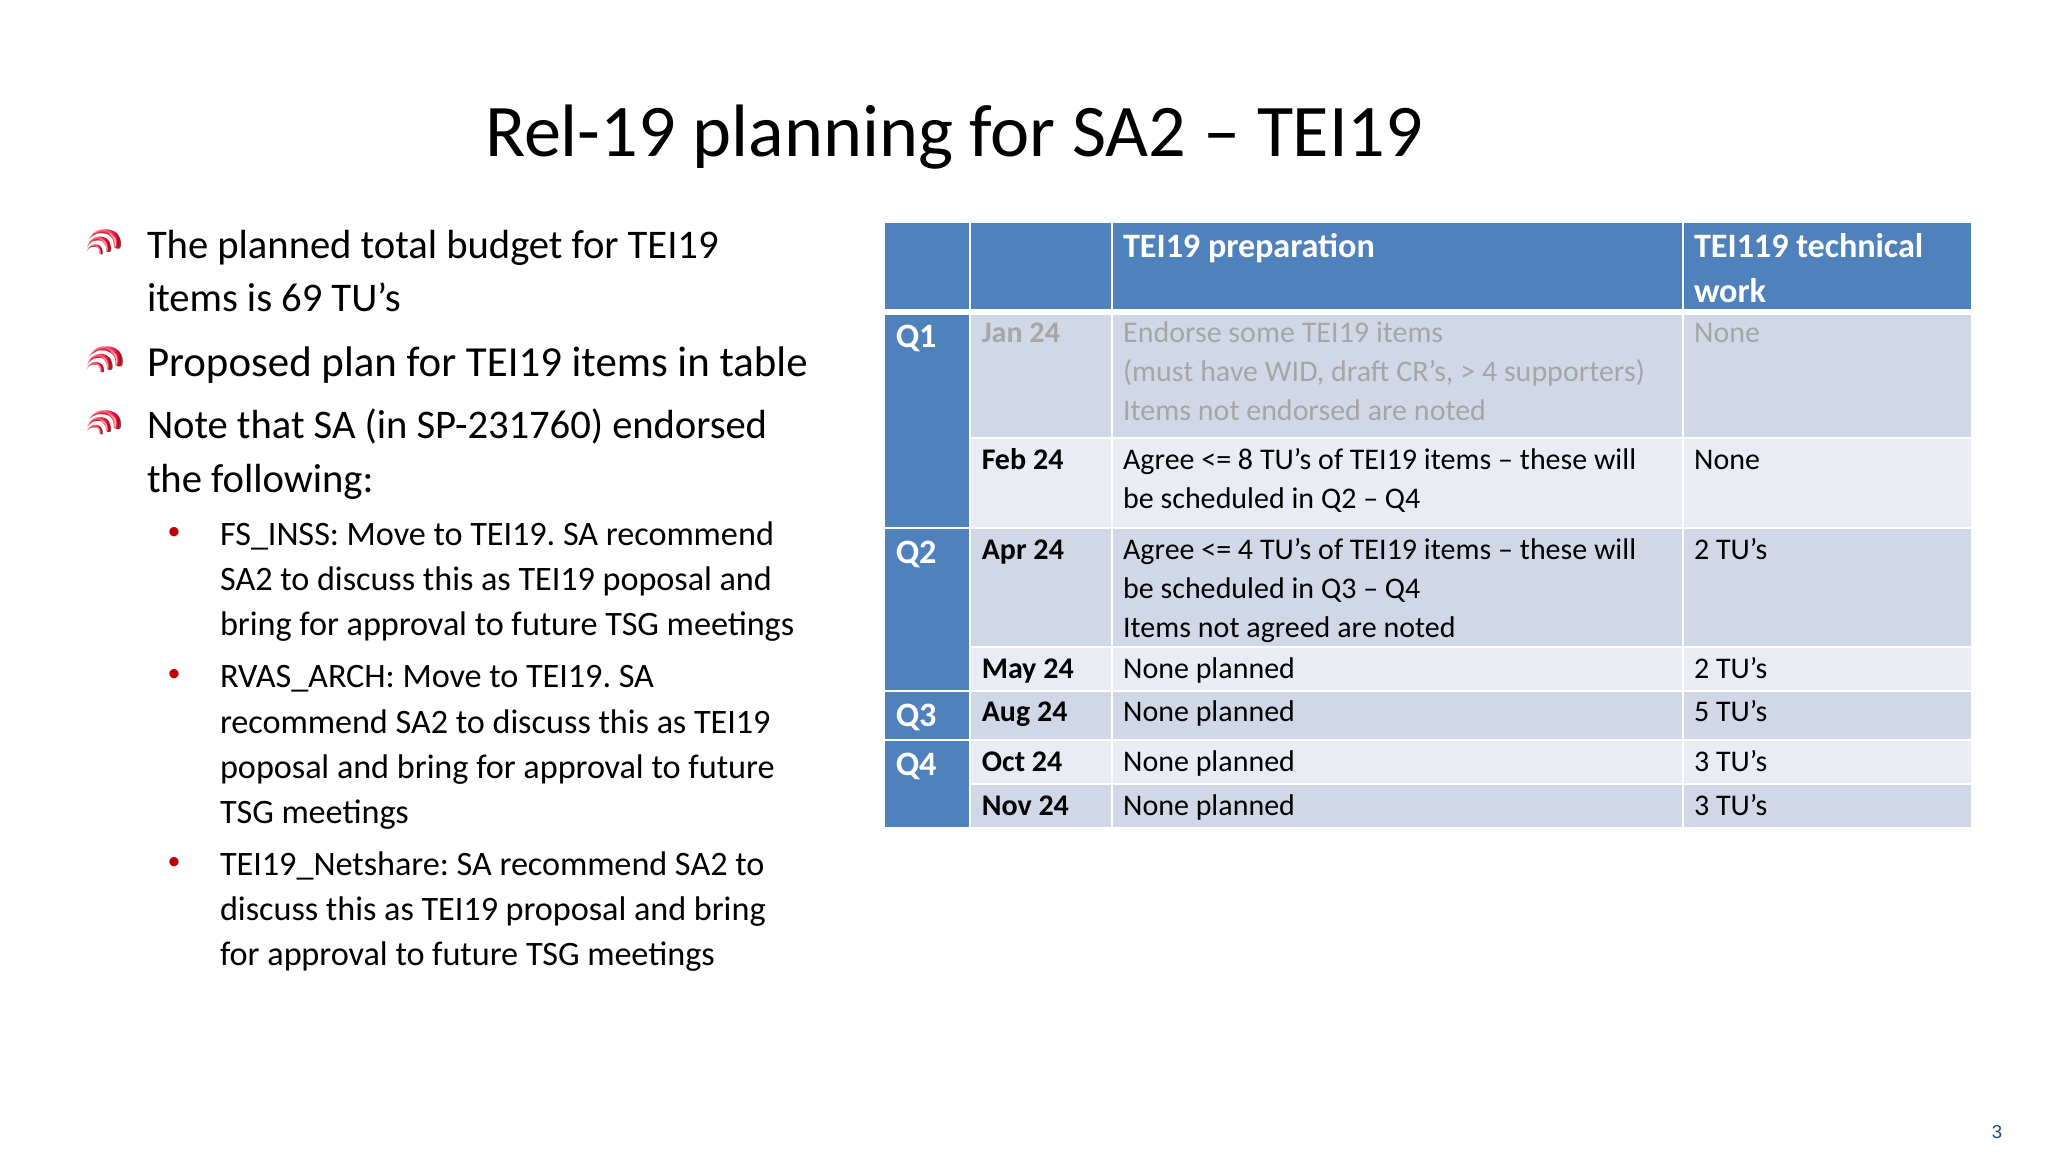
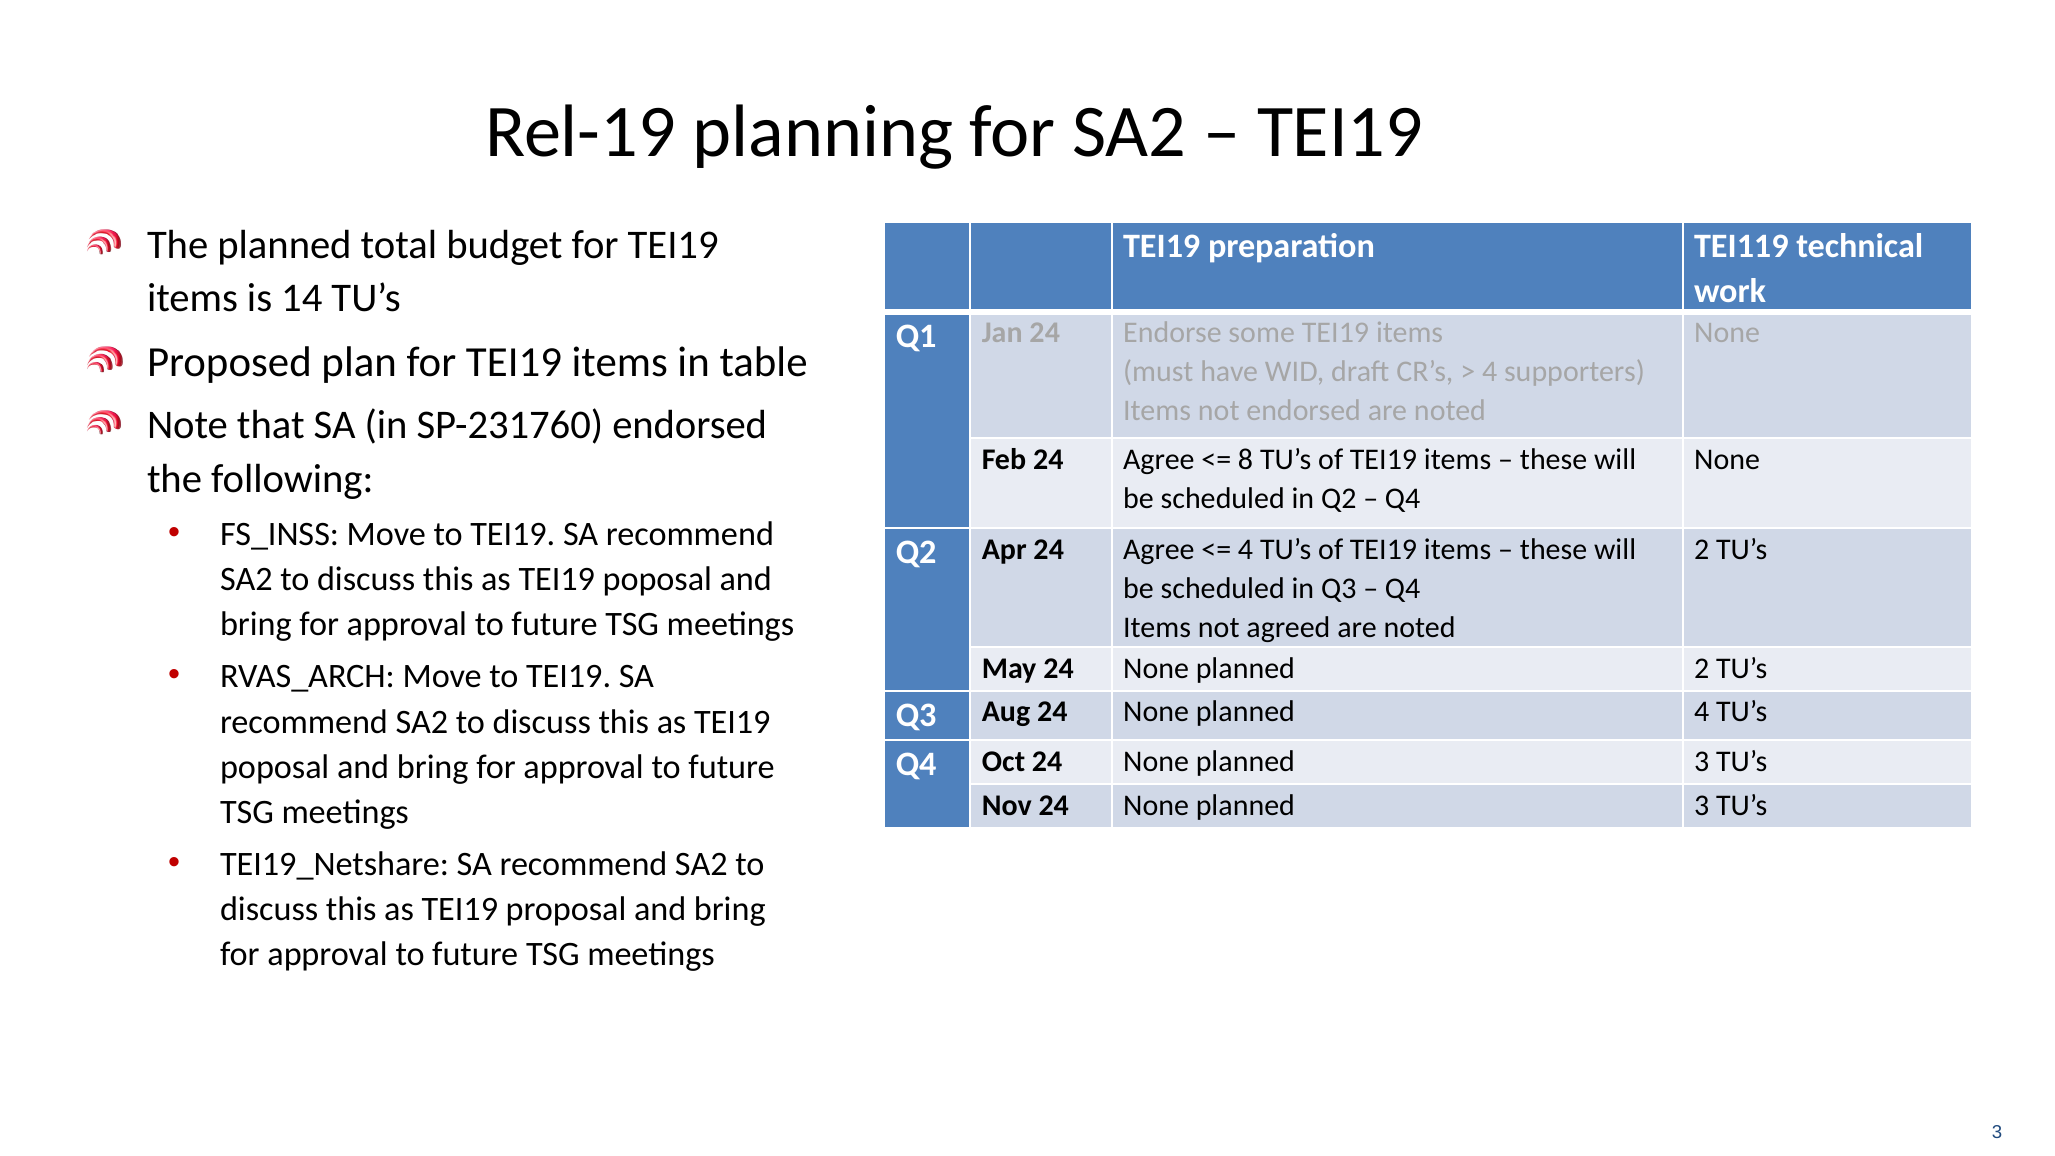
69: 69 -> 14 (302, 299)
planned 5: 5 -> 4 (1702, 712)
